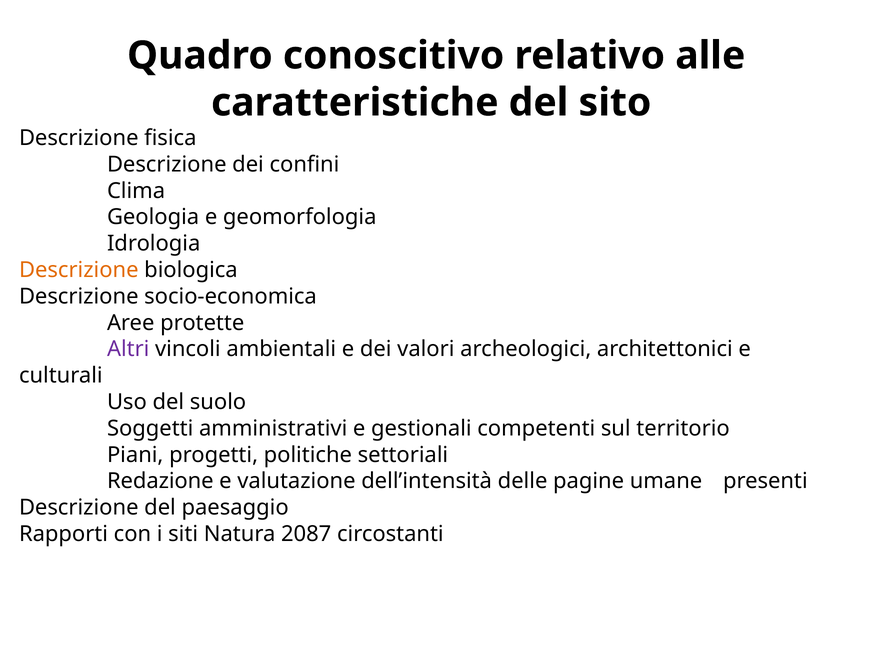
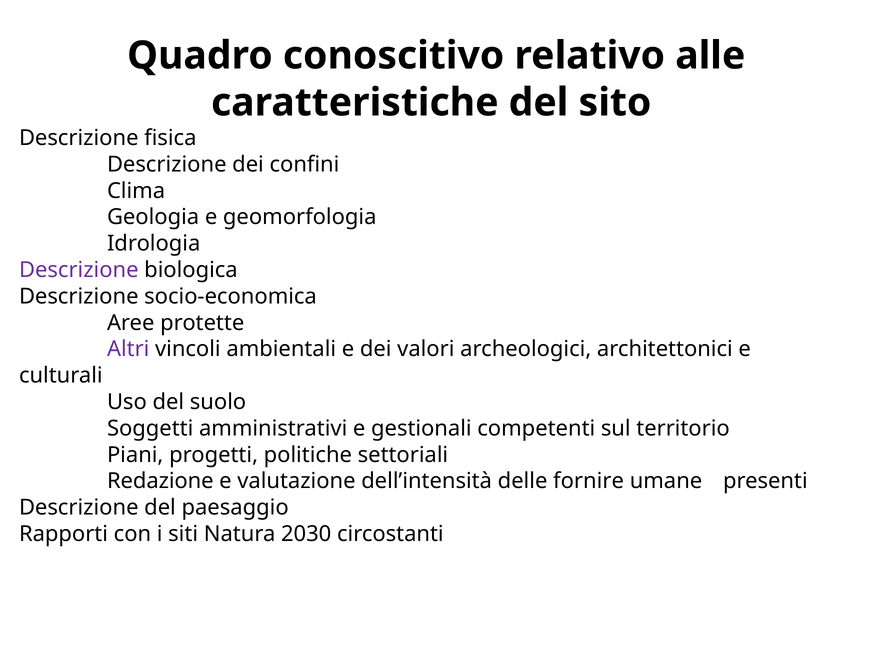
Descrizione colour: orange -> purple (79, 270)
pagine: pagine -> fornire (589, 481)
2087: 2087 -> 2030 (306, 534)
